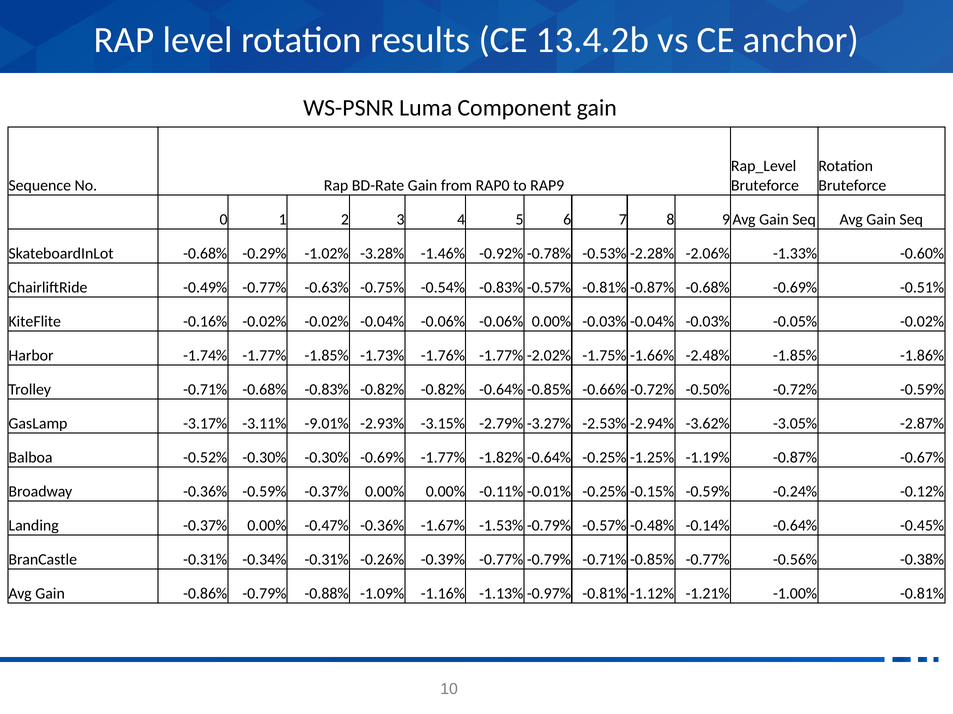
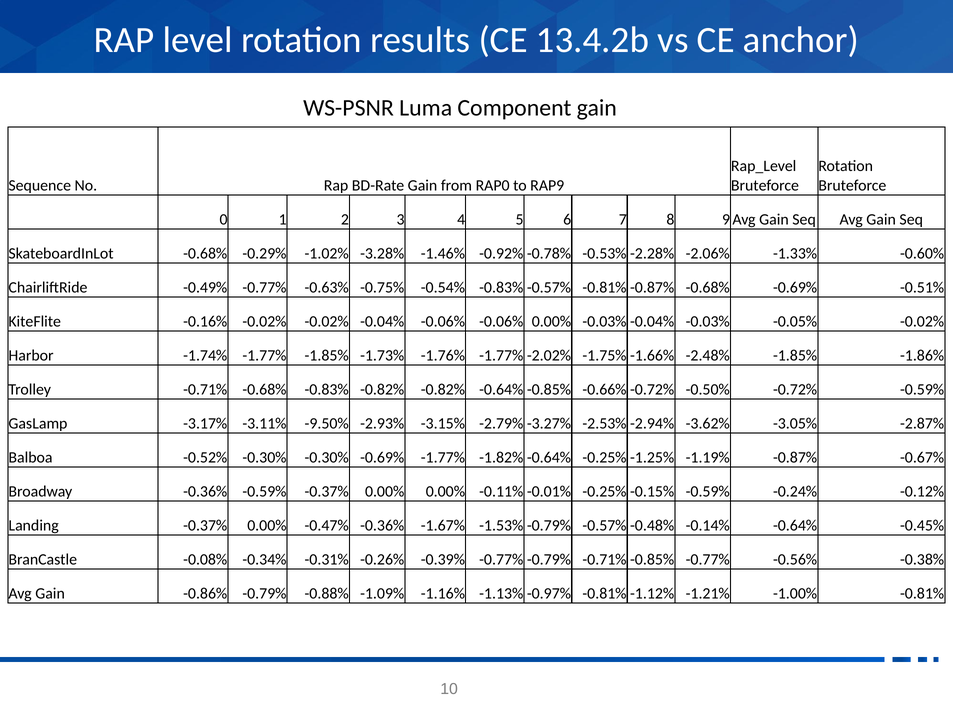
-9.01%: -9.01% -> -9.50% (327, 424)
BranCastle -0.31%: -0.31% -> -0.08% (205, 560)
